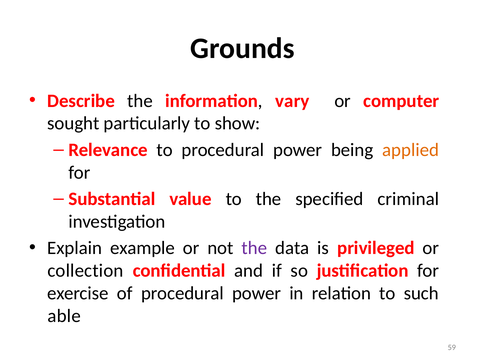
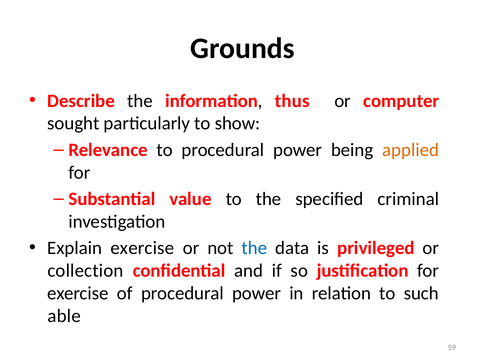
vary: vary -> thus (292, 101)
Explain example: example -> exercise (142, 248)
the colour: purple -> blue (254, 248)
